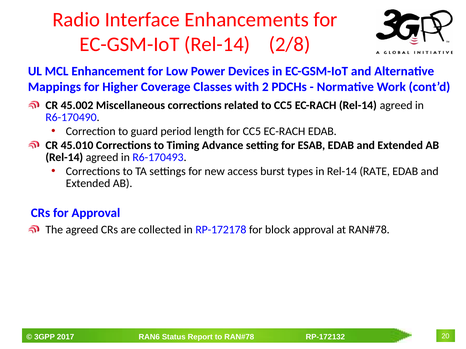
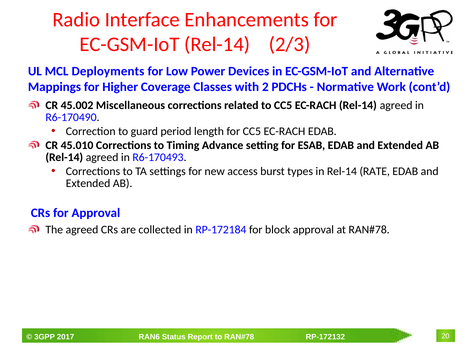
2/8: 2/8 -> 2/3 (290, 45)
Enhancement: Enhancement -> Deployments (108, 71)
RP-172178: RP-172178 -> RP-172184 (221, 230)
